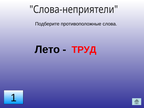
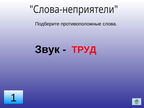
Лето: Лето -> Звук (47, 49)
